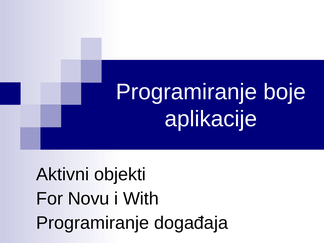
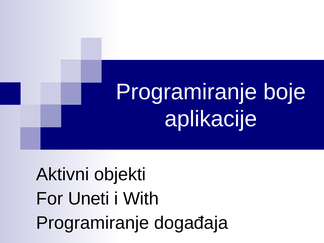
Novu: Novu -> Uneti (89, 199)
